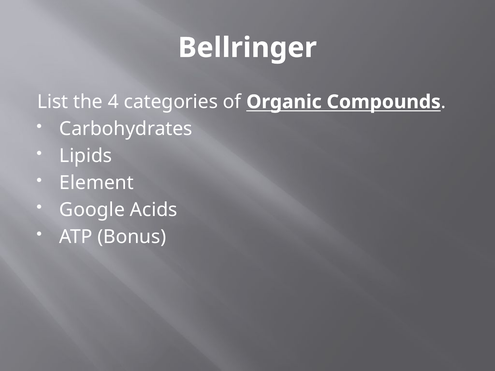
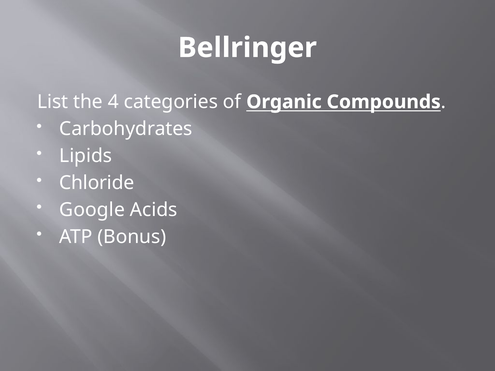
Element: Element -> Chloride (97, 183)
